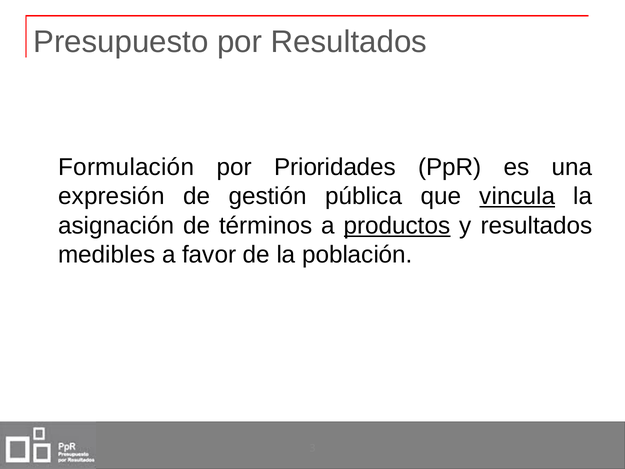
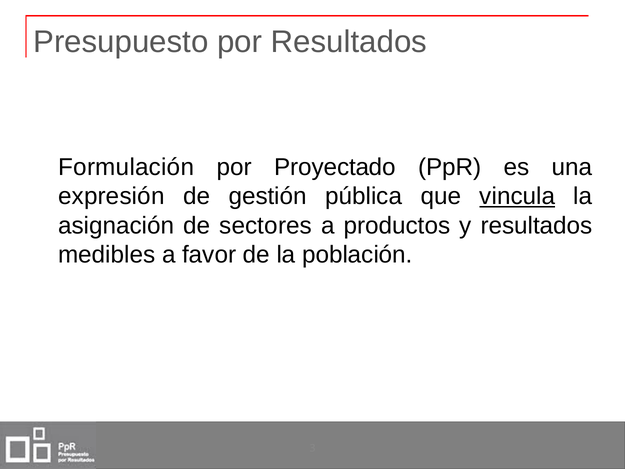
Prioridades: Prioridades -> Proyectado (335, 167)
términos: términos -> sectores (266, 225)
productos underline: present -> none (397, 225)
